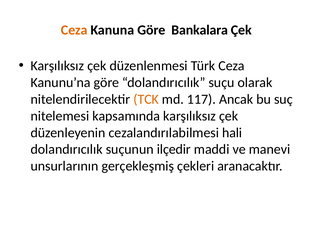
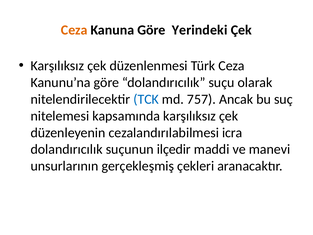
Bankalara: Bankalara -> Yerindeki (200, 30)
TCK colour: orange -> blue (146, 99)
117: 117 -> 757 (201, 99)
hali: hali -> icra (232, 133)
